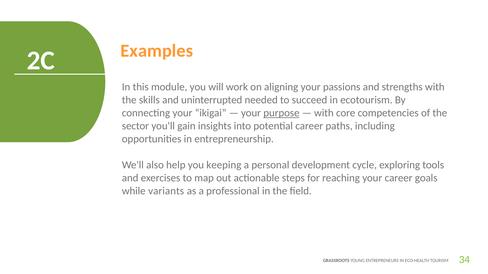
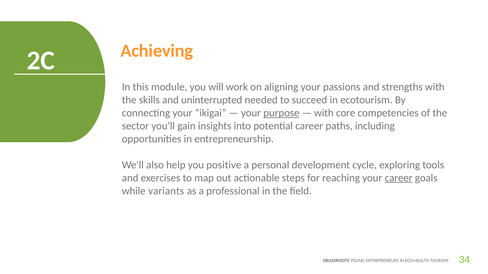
Examples: Examples -> Achieving (157, 51)
keeping: keeping -> positive (224, 165)
career underline: none -> present (399, 178)
